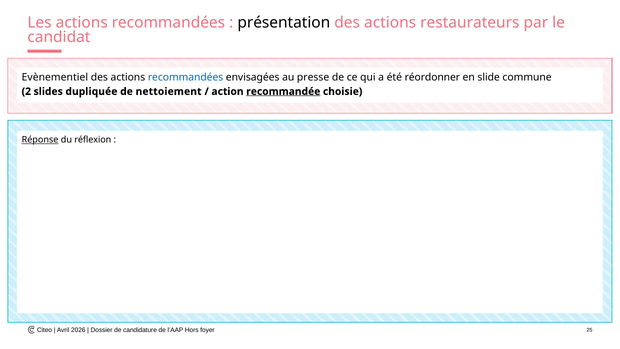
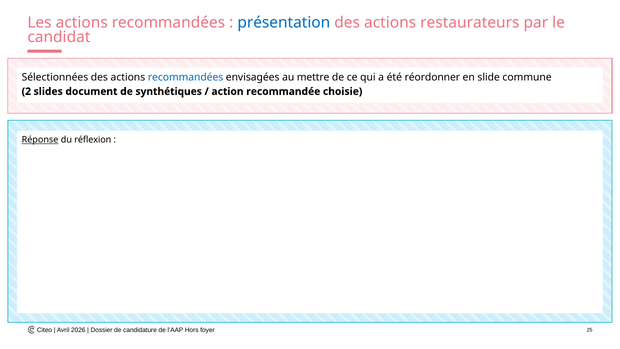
présentation colour: black -> blue (284, 22)
Evènementiel: Evènementiel -> Sélectionnées (55, 77)
presse: presse -> mettre (313, 77)
dupliquée: dupliquée -> document (91, 91)
nettoiement: nettoiement -> synthétiques (169, 91)
recommandée underline: present -> none (283, 91)
